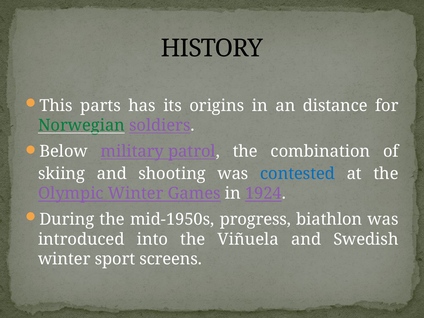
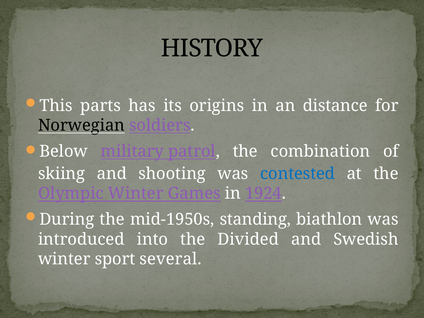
Norwegian colour: green -> black (82, 125)
progress: progress -> standing (255, 219)
Viñuela: Viñuela -> Divided (248, 239)
screens: screens -> several (171, 259)
